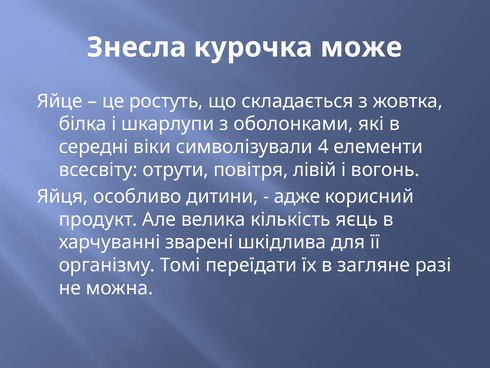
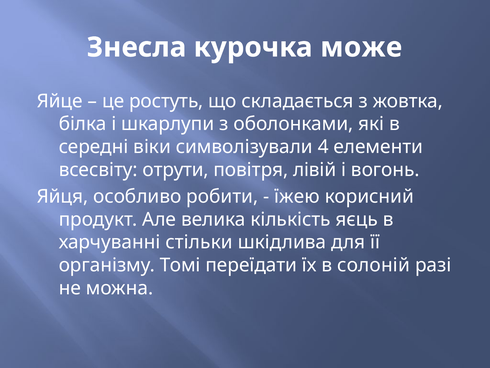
дитини: дитини -> робити (222, 196)
адже: адже -> їжею (297, 196)
зварені: зварені -> стільки (199, 242)
загляне: загляне -> солоній (374, 265)
